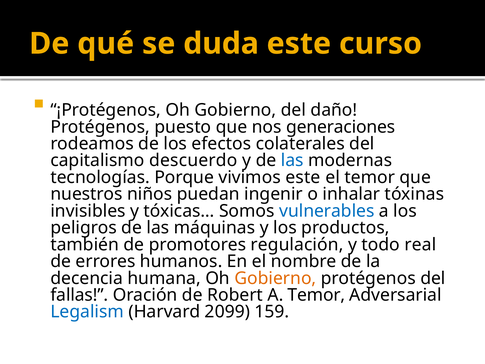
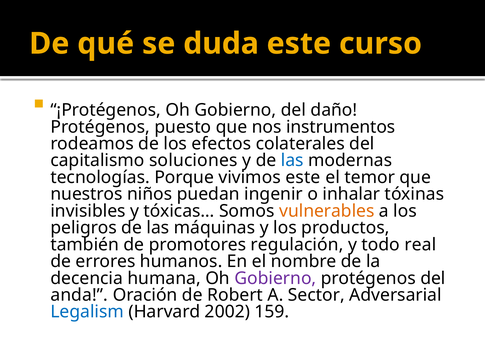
generaciones: generaciones -> instrumentos (341, 127)
descuerdo: descuerdo -> soluciones (193, 160)
vulnerables colour: blue -> orange (327, 211)
Gobierno colour: orange -> purple (275, 278)
fallas: fallas -> anda (79, 295)
A Temor: Temor -> Sector (316, 295)
2099: 2099 -> 2002 (227, 312)
